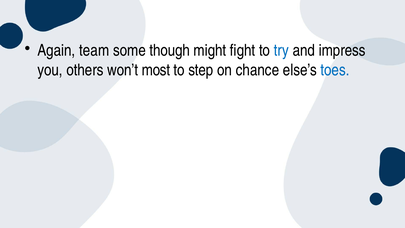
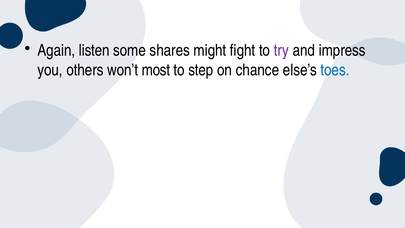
team: team -> listen (94, 50)
though: though -> shares (170, 50)
try colour: blue -> purple (281, 50)
